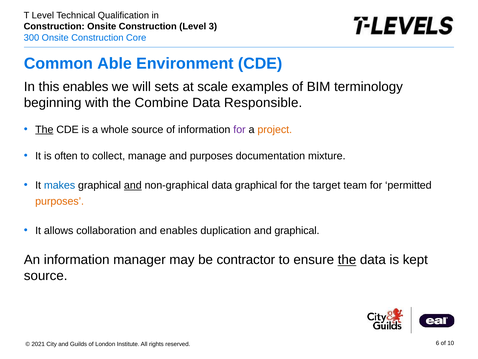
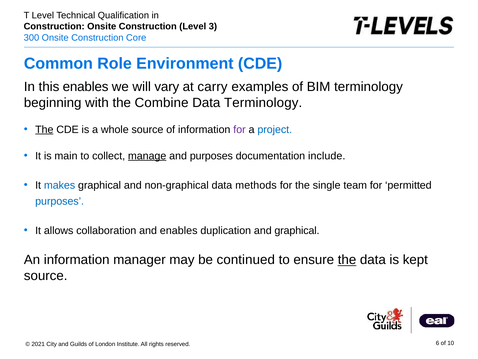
Able: Able -> Role (115, 63)
sets: sets -> vary (167, 87)
scale: scale -> carry (213, 87)
Data Responsible: Responsible -> Terminology (263, 103)
project colour: orange -> blue (275, 129)
often: often -> main (66, 156)
manage underline: none -> present (147, 156)
mixture: mixture -> include (327, 156)
and underline: present -> none (133, 185)
data graphical: graphical -> methods (256, 185)
target: target -> single (327, 185)
purposes colour: orange -> blue (60, 201)
contractor: contractor -> continued (246, 260)
